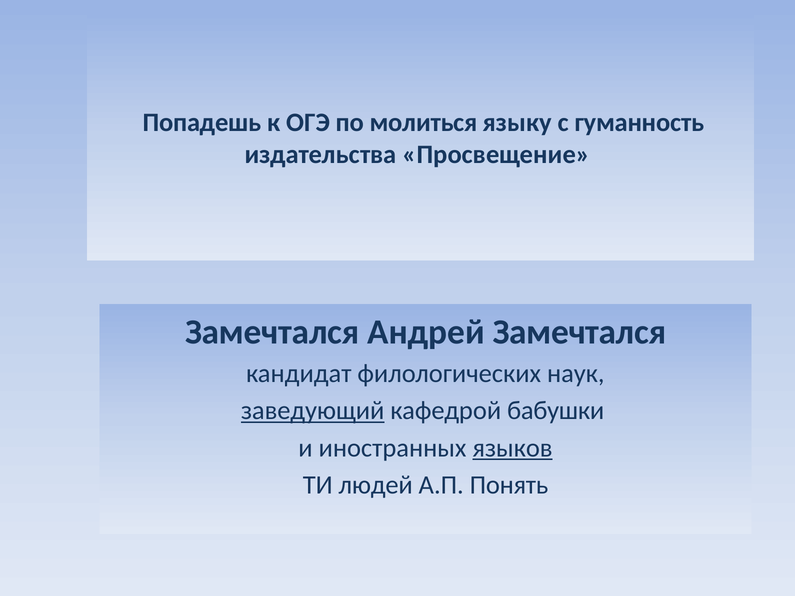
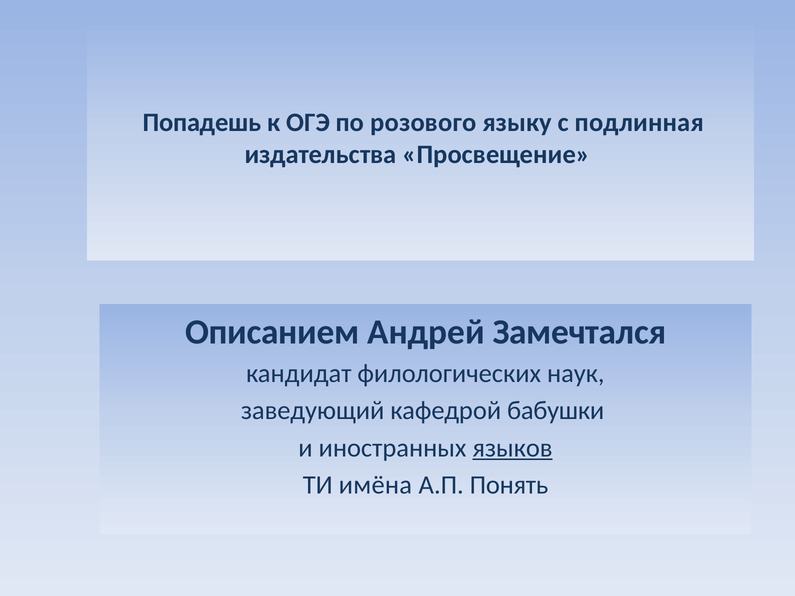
молиться: молиться -> розового (423, 123)
гуманность: гуманность -> подлинная (639, 123)
Замечтался: Замечтался -> Описанием (272, 332)
заведующий underline: present -> none (313, 411)
людей: людей -> имёна (375, 485)
